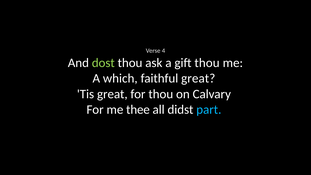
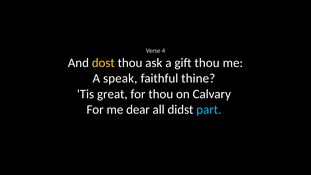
dost colour: light green -> yellow (103, 63)
which: which -> speak (120, 78)
faithful great: great -> thine (198, 78)
thee: thee -> dear (138, 110)
